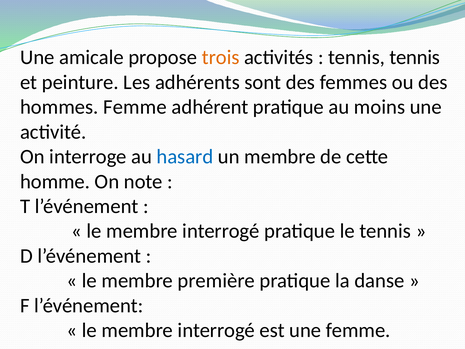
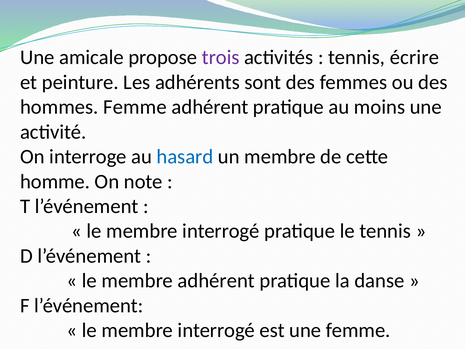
trois colour: orange -> purple (221, 57)
tennis tennis: tennis -> écrire (414, 57)
membre première: première -> adhérent (216, 281)
